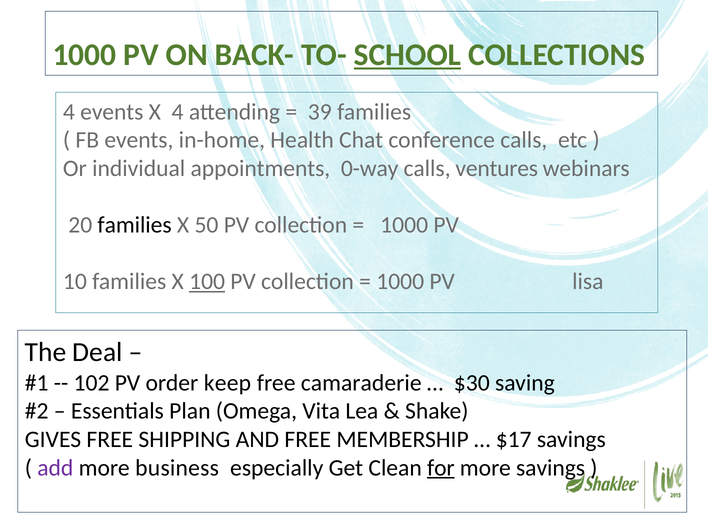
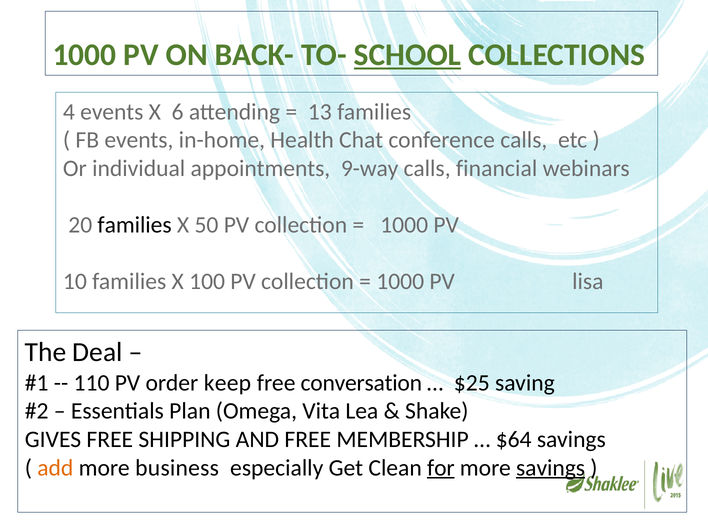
X 4: 4 -> 6 (178, 112)
39: 39 -> 13 (320, 112)
0-way: 0-way -> 9-way (370, 168)
ventures: ventures -> financial (497, 168)
100 underline: present -> none (207, 282)
102: 102 -> 110 (92, 383)
camaraderie: camaraderie -> conversation (361, 383)
$30: $30 -> $25 (472, 383)
$17: $17 -> $64 (514, 439)
add colour: purple -> orange (55, 468)
savings underline: none -> present (551, 468)
